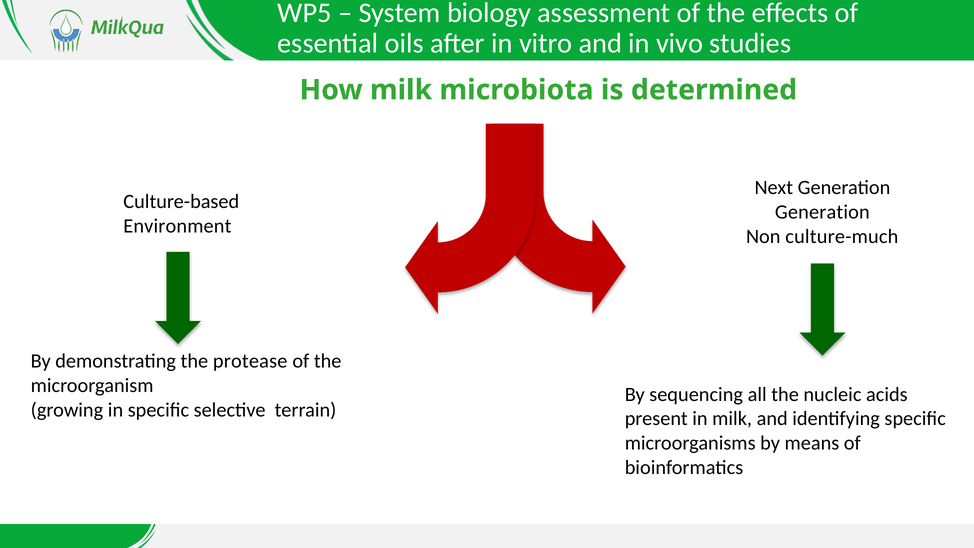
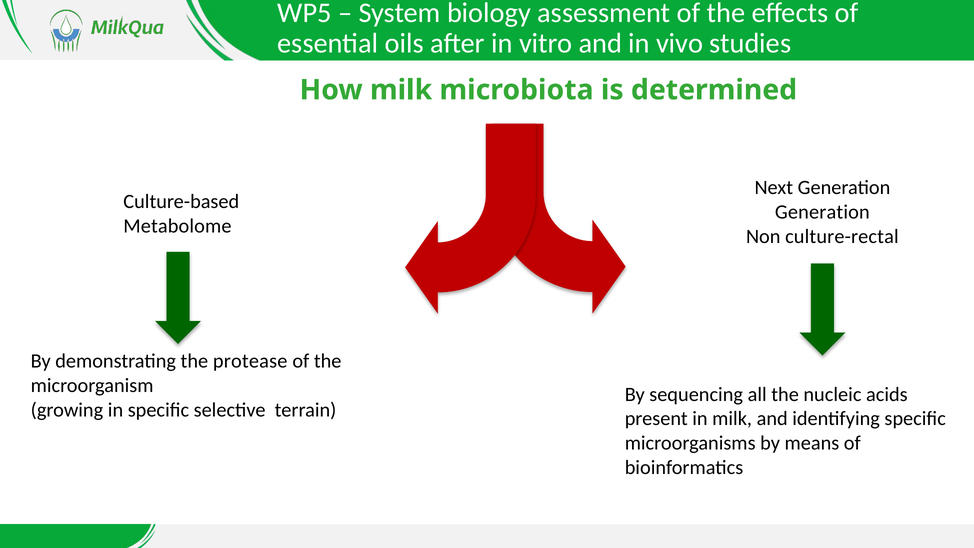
Environment: Environment -> Metabolome (177, 226)
culture-much: culture-much -> culture-rectal (842, 236)
